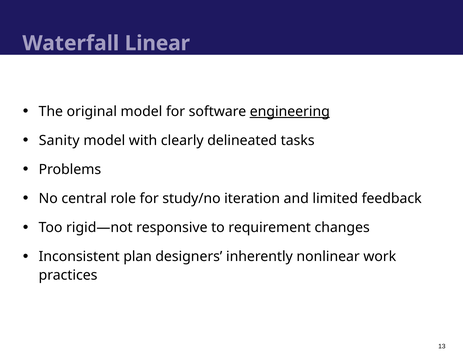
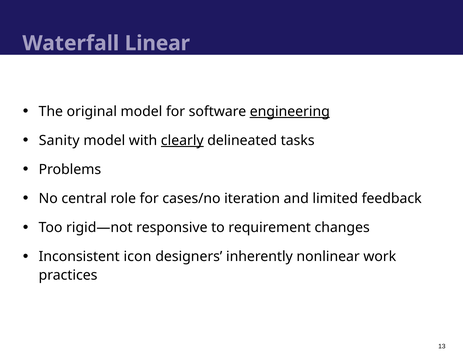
clearly underline: none -> present (182, 140)
study/no: study/no -> cases/no (191, 198)
plan: plan -> icon (137, 257)
